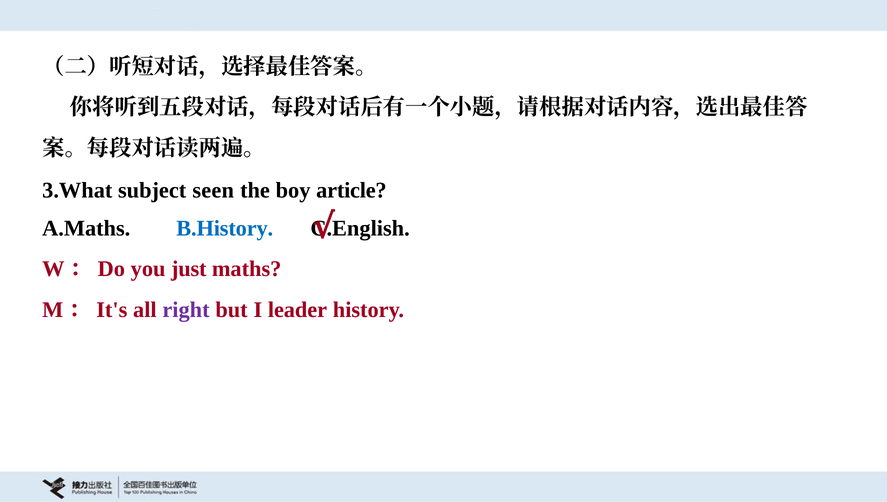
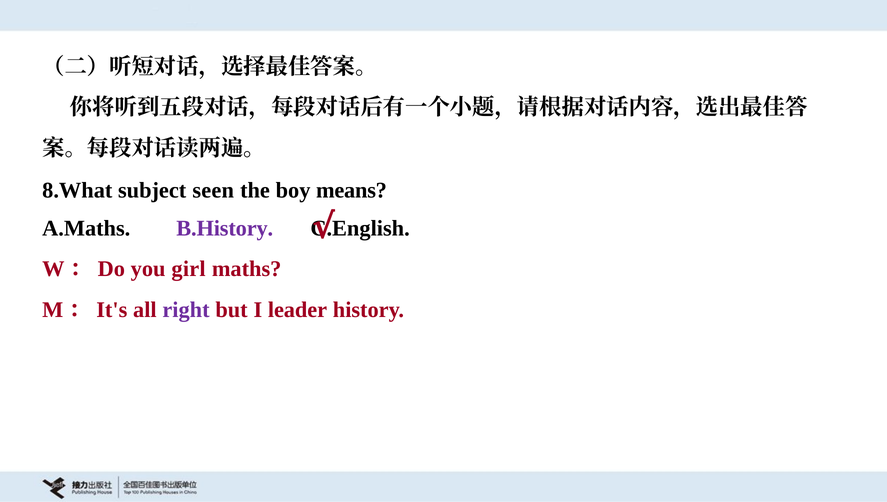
3.What: 3.What -> 8.What (77, 190)
article: article -> means (351, 190)
B.History colour: blue -> purple (225, 228)
just: just -> girl (189, 269)
